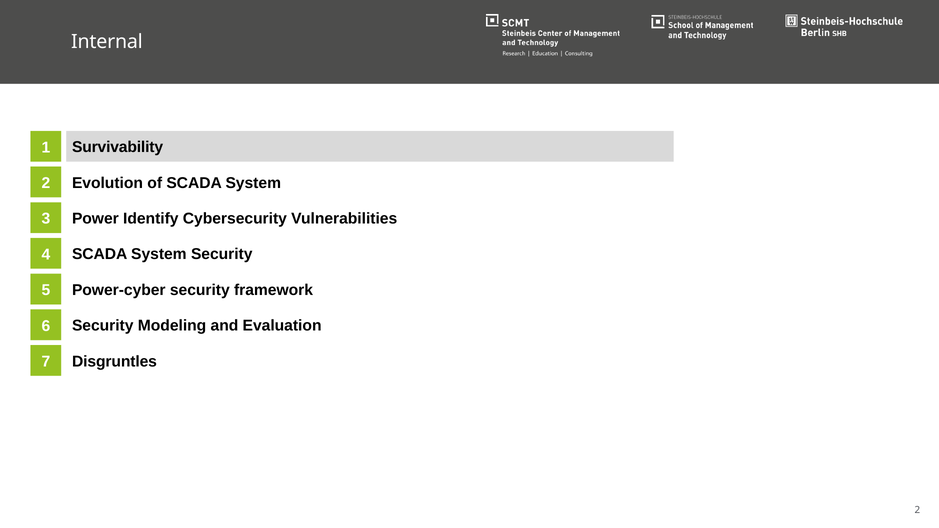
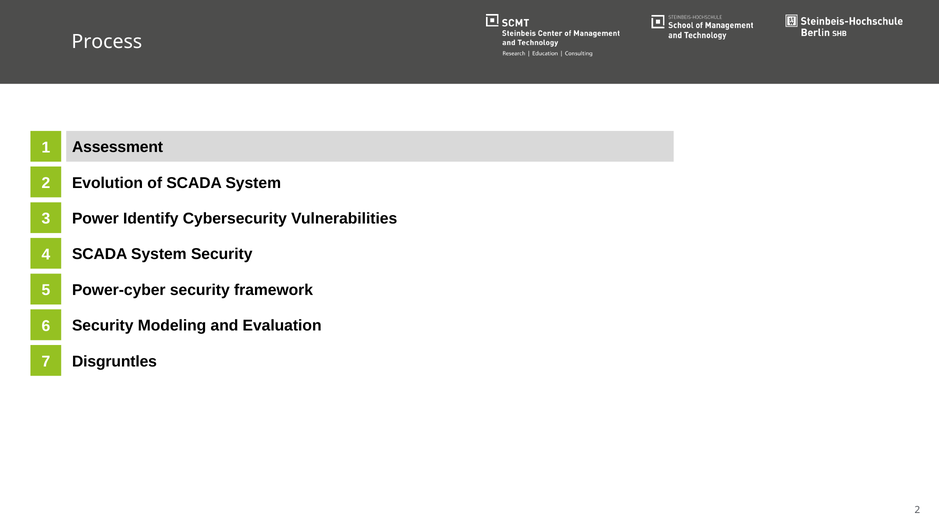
Internal: Internal -> Process (107, 42)
Survivability: Survivability -> Assessment (118, 147)
